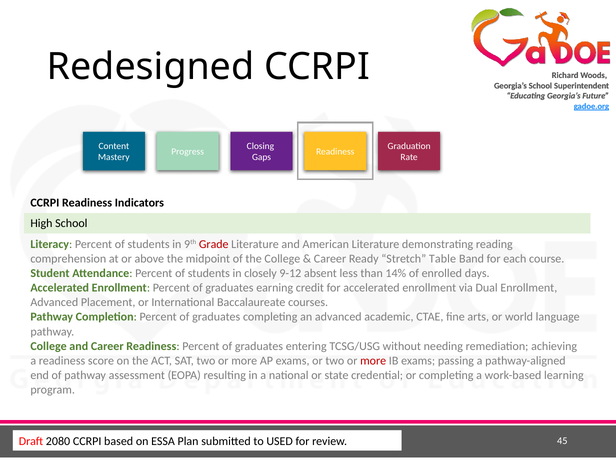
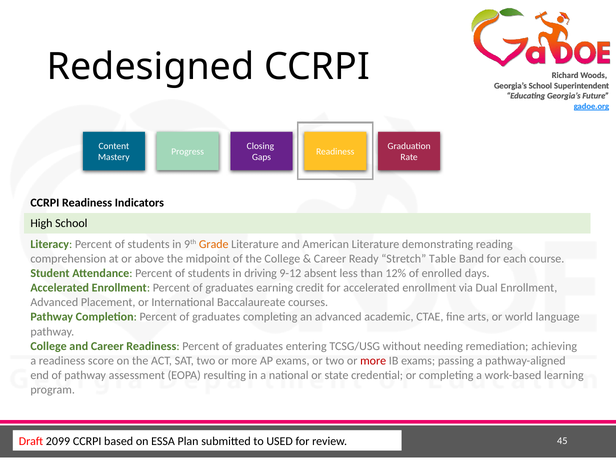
Grade colour: red -> orange (214, 244)
closely: closely -> driving (261, 273)
14%: 14% -> 12% (396, 273)
2080: 2080 -> 2099 (58, 441)
